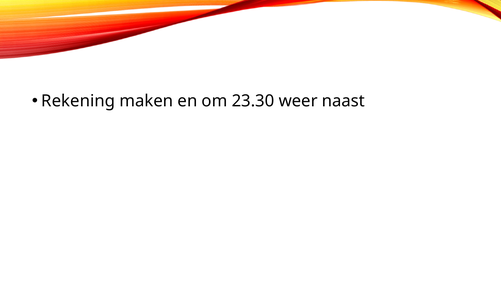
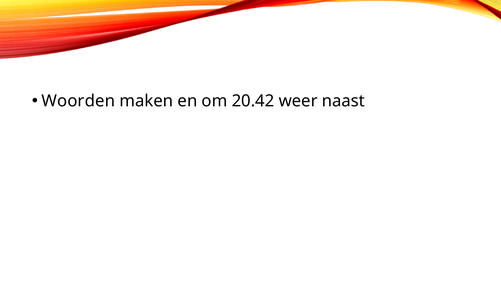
Rekening: Rekening -> Woorden (78, 101)
23.30: 23.30 -> 20.42 (253, 101)
